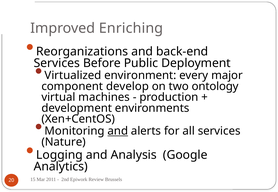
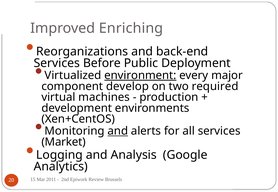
environment underline: none -> present (140, 76)
ontology: ontology -> required (215, 86)
Nature: Nature -> Market (64, 142)
